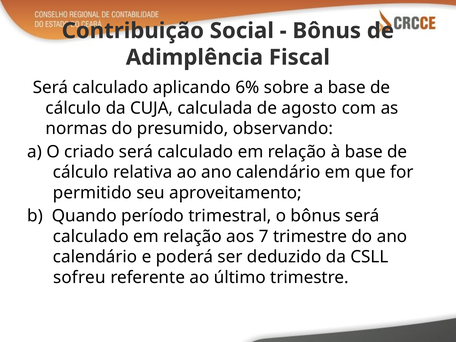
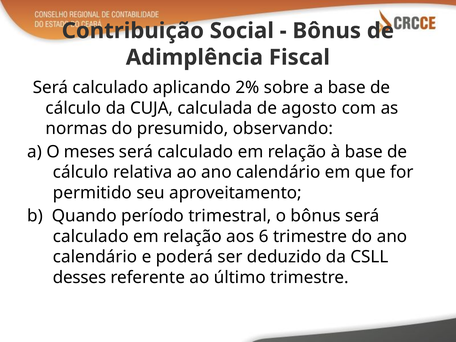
6%: 6% -> 2% (247, 88)
criado: criado -> meses (89, 152)
7: 7 -> 6 (264, 236)
sofreu: sofreu -> desses (80, 277)
